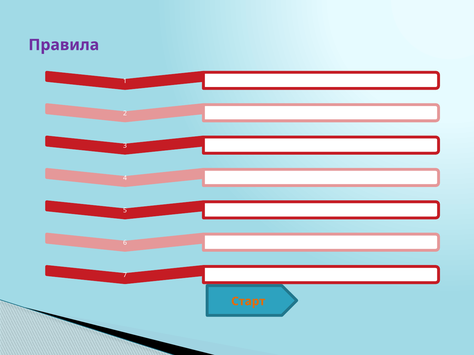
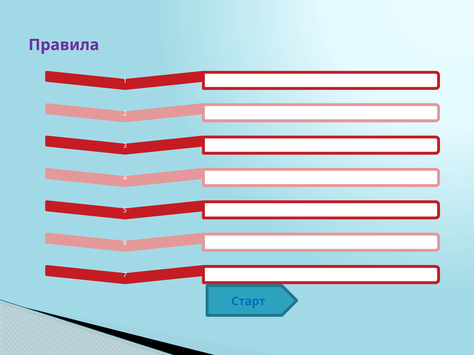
Старт colour: orange -> blue (248, 302)
